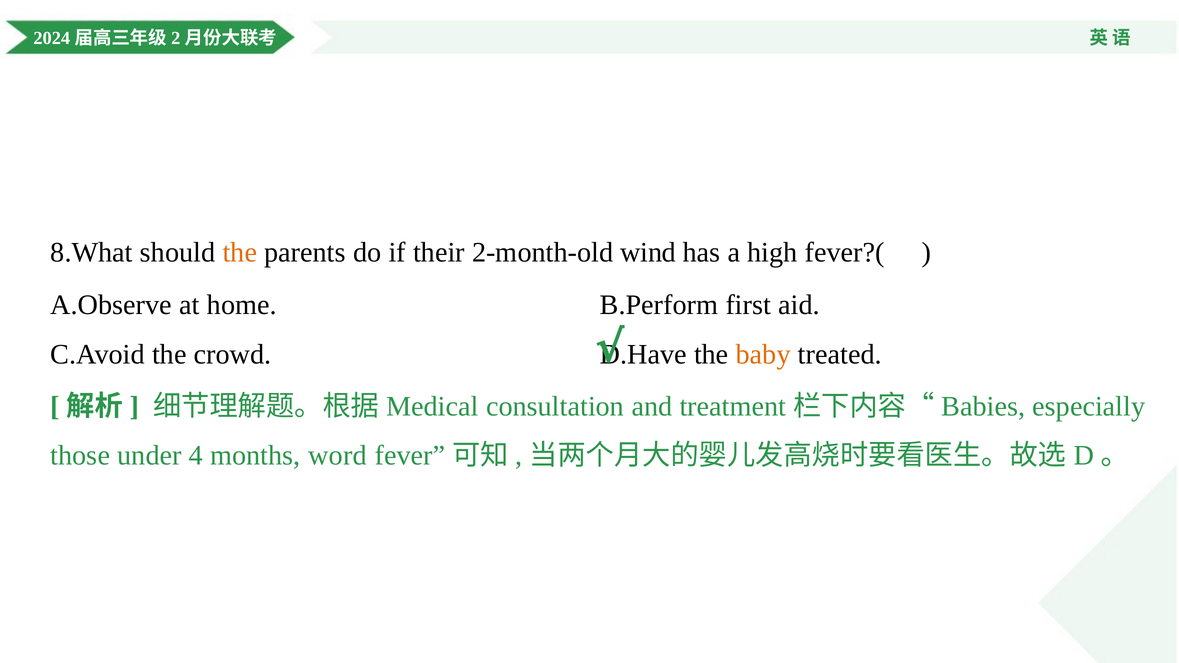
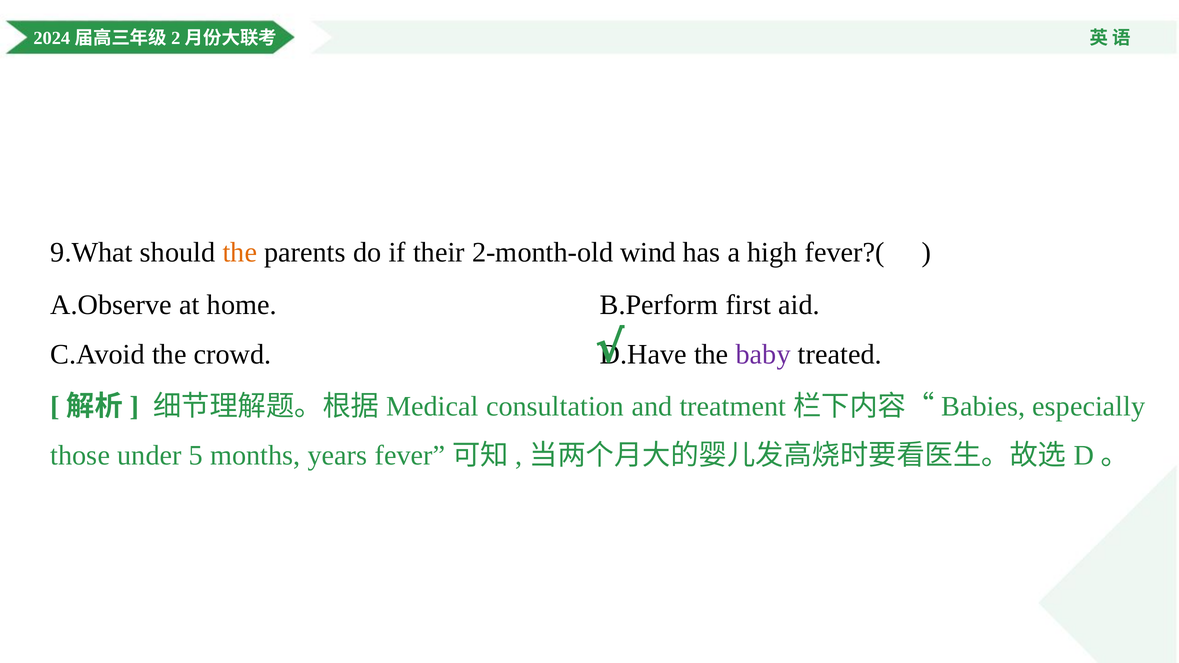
8.What: 8.What -> 9.What (92, 253)
baby colour: orange -> purple (763, 354)
4: 4 -> 5 (196, 456)
word: word -> years (338, 456)
